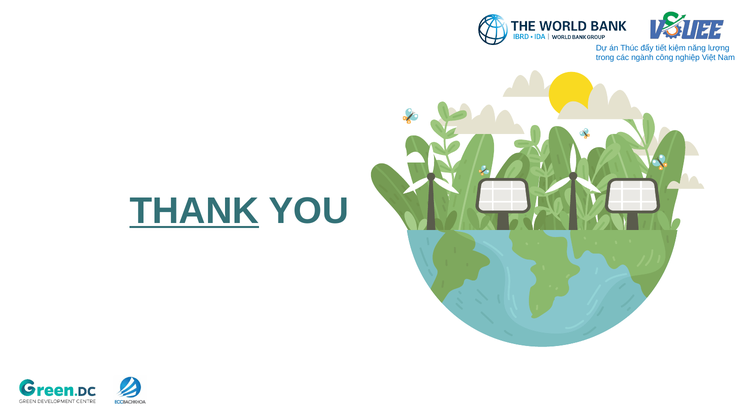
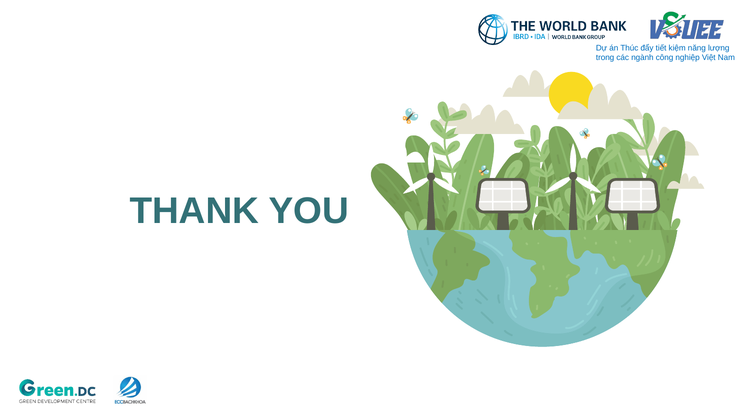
THANK underline: present -> none (194, 211)
